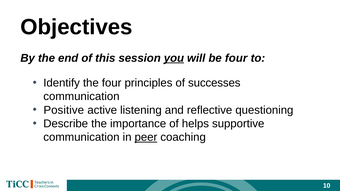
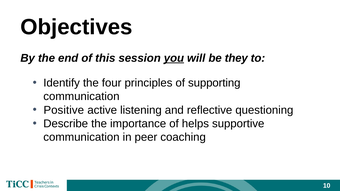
be four: four -> they (236, 58)
successes: successes -> supporting (214, 83)
peer underline: present -> none (146, 137)
